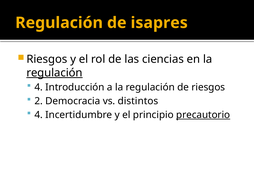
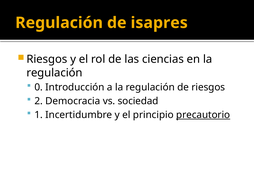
regulación underline: present -> none (54, 73)
4: 4 -> 0 (39, 88)
distintos: distintos -> sociedad (138, 101)
4: 4 -> 1 (39, 115)
